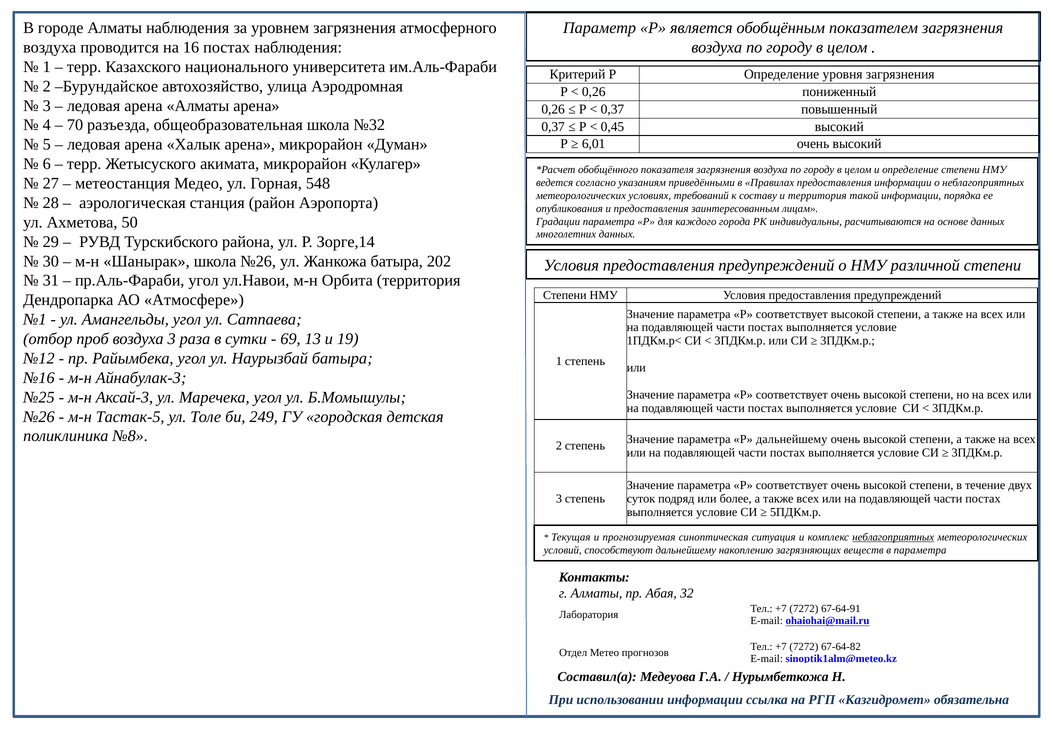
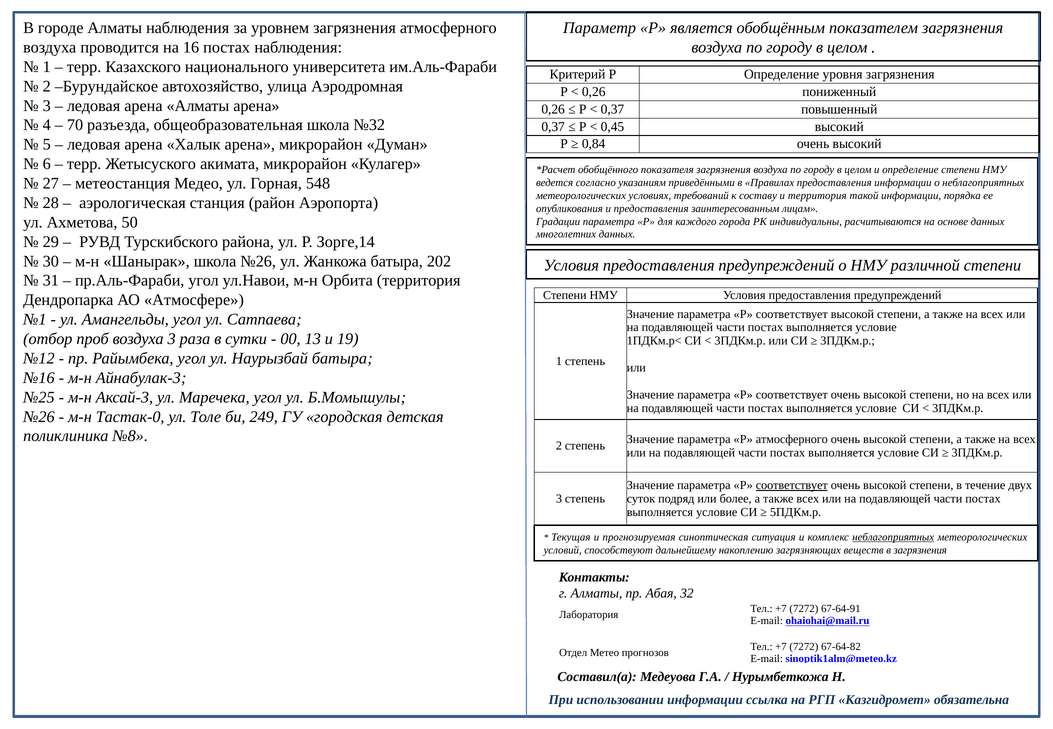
6,01: 6,01 -> 0,84 (594, 144)
69: 69 -> 00 (291, 339)
Тастак-5: Тастак-5 -> Тастак-0 (130, 417)
Р дальнейшему: дальнейшему -> атмосферного (792, 439)
соответствует underline: none -> present (792, 485)
в параметра: параметра -> загрязнения (920, 550)
